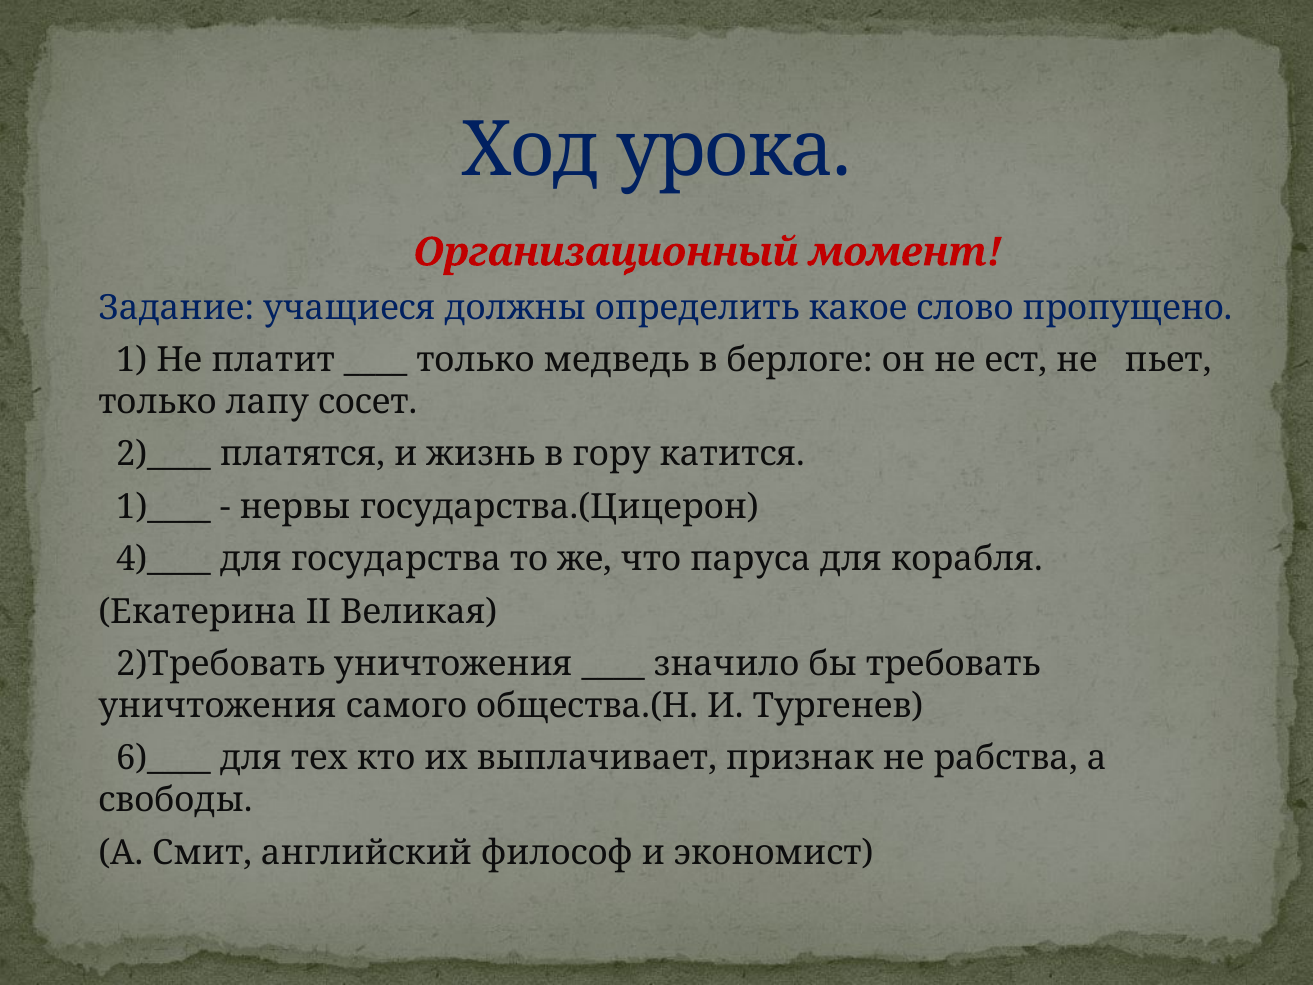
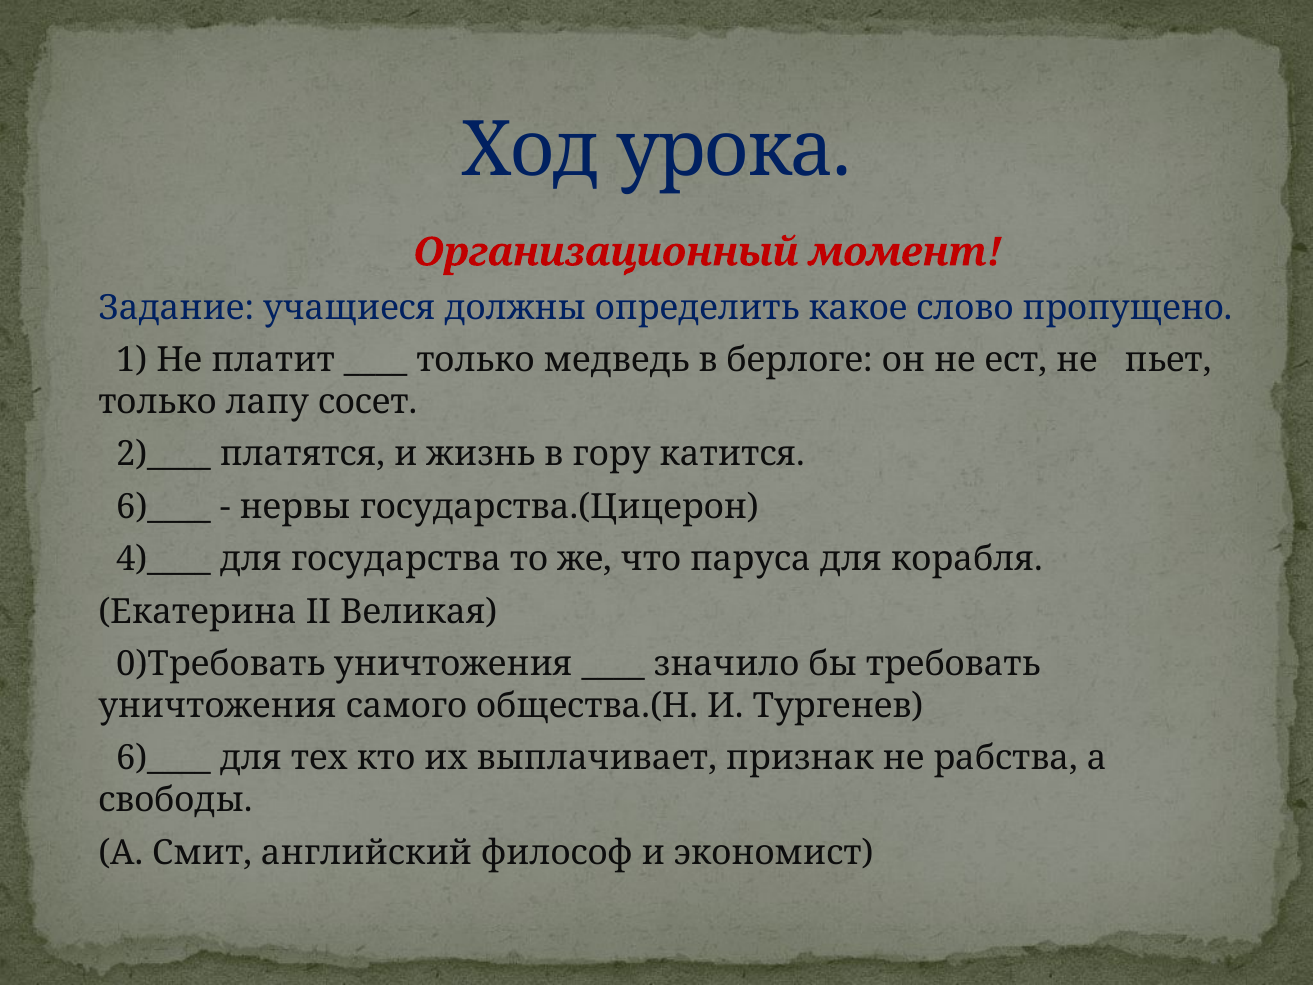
1)____: 1)____ -> 6)____ (164, 507)
2)Требовать: 2)Требовать -> 0)Требовать (221, 664)
